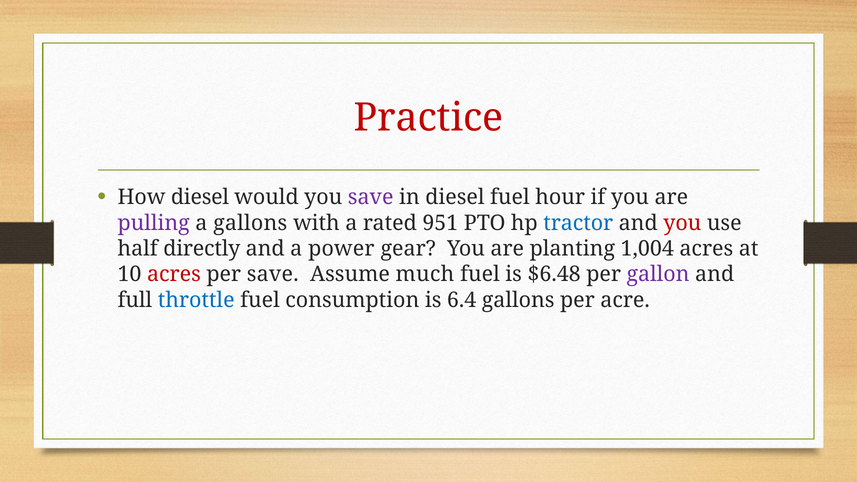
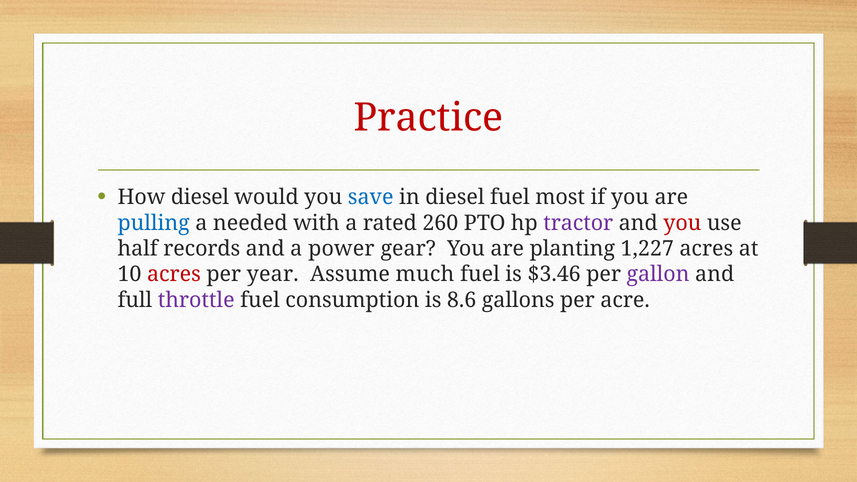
save colour: purple -> blue (371, 197)
hour: hour -> most (560, 197)
pulling colour: purple -> blue (154, 223)
a gallons: gallons -> needed (250, 223)
951: 951 -> 260 (440, 223)
tractor colour: blue -> purple (578, 223)
directly: directly -> records (202, 249)
1,004: 1,004 -> 1,227 (647, 249)
per save: save -> year (273, 274)
$6.48: $6.48 -> $3.46 (554, 274)
throttle colour: blue -> purple (196, 300)
6.4: 6.4 -> 8.6 (462, 300)
